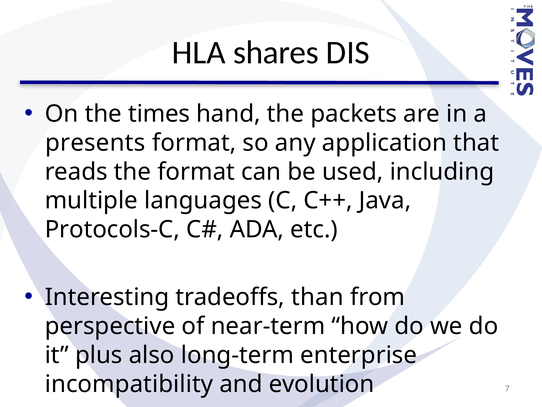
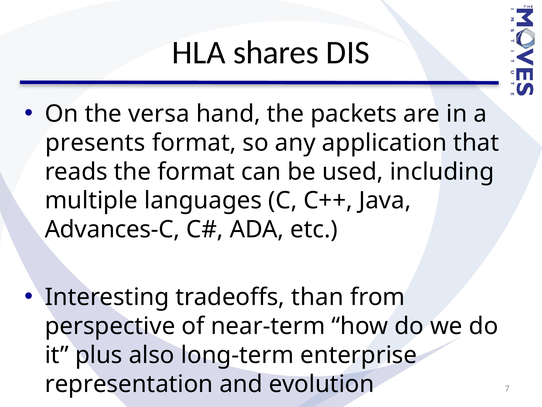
times: times -> versa (159, 114)
Protocols-C: Protocols-C -> Advances-C (112, 229)
incompatibility: incompatibility -> representation (129, 384)
